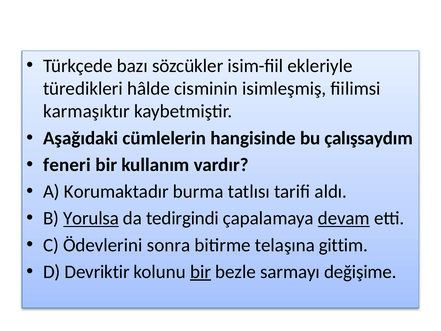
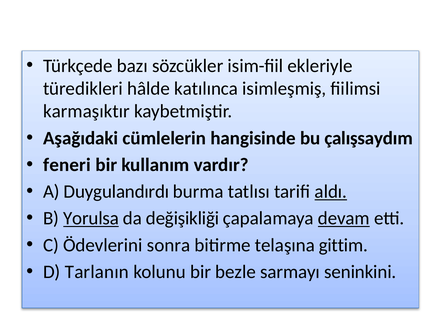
cisminin: cisminin -> katılınca (206, 88)
Korumaktadır: Korumaktadır -> Duygulandırdı (116, 191)
aldı underline: none -> present (331, 191)
tedirgindi: tedirgindi -> değişikliği (183, 218)
Devriktir: Devriktir -> Tarlanın (97, 272)
bir underline: present -> none (201, 272)
değişime: değişime -> seninkini (360, 272)
